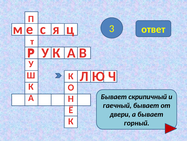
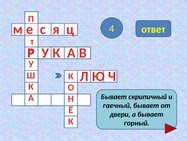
3: 3 -> 4 (112, 28)
